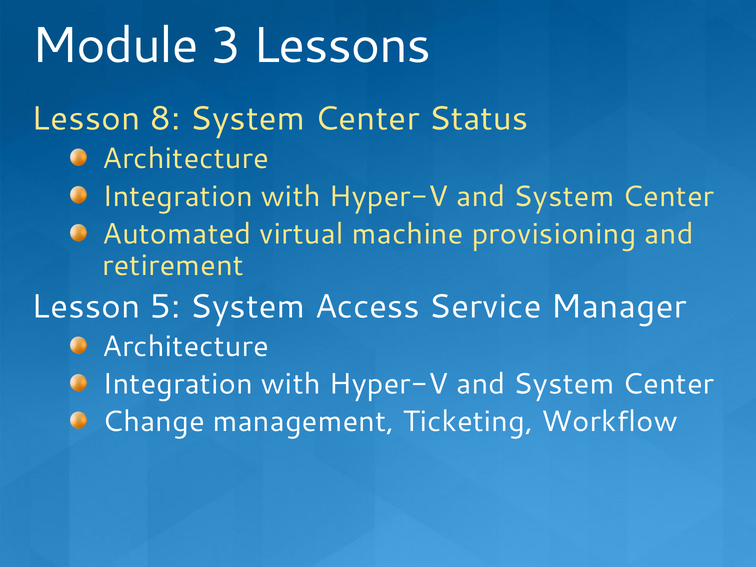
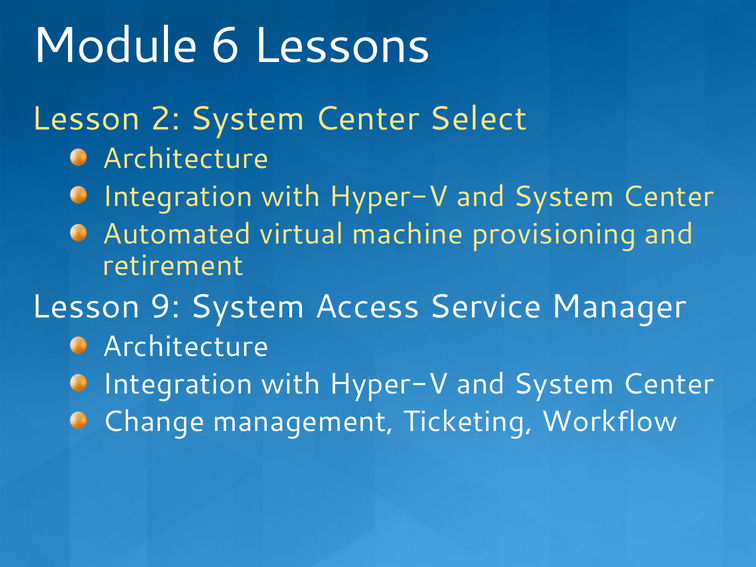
3: 3 -> 6 (225, 46)
8: 8 -> 2 (165, 119)
Status: Status -> Select (478, 119)
5: 5 -> 9 (165, 307)
